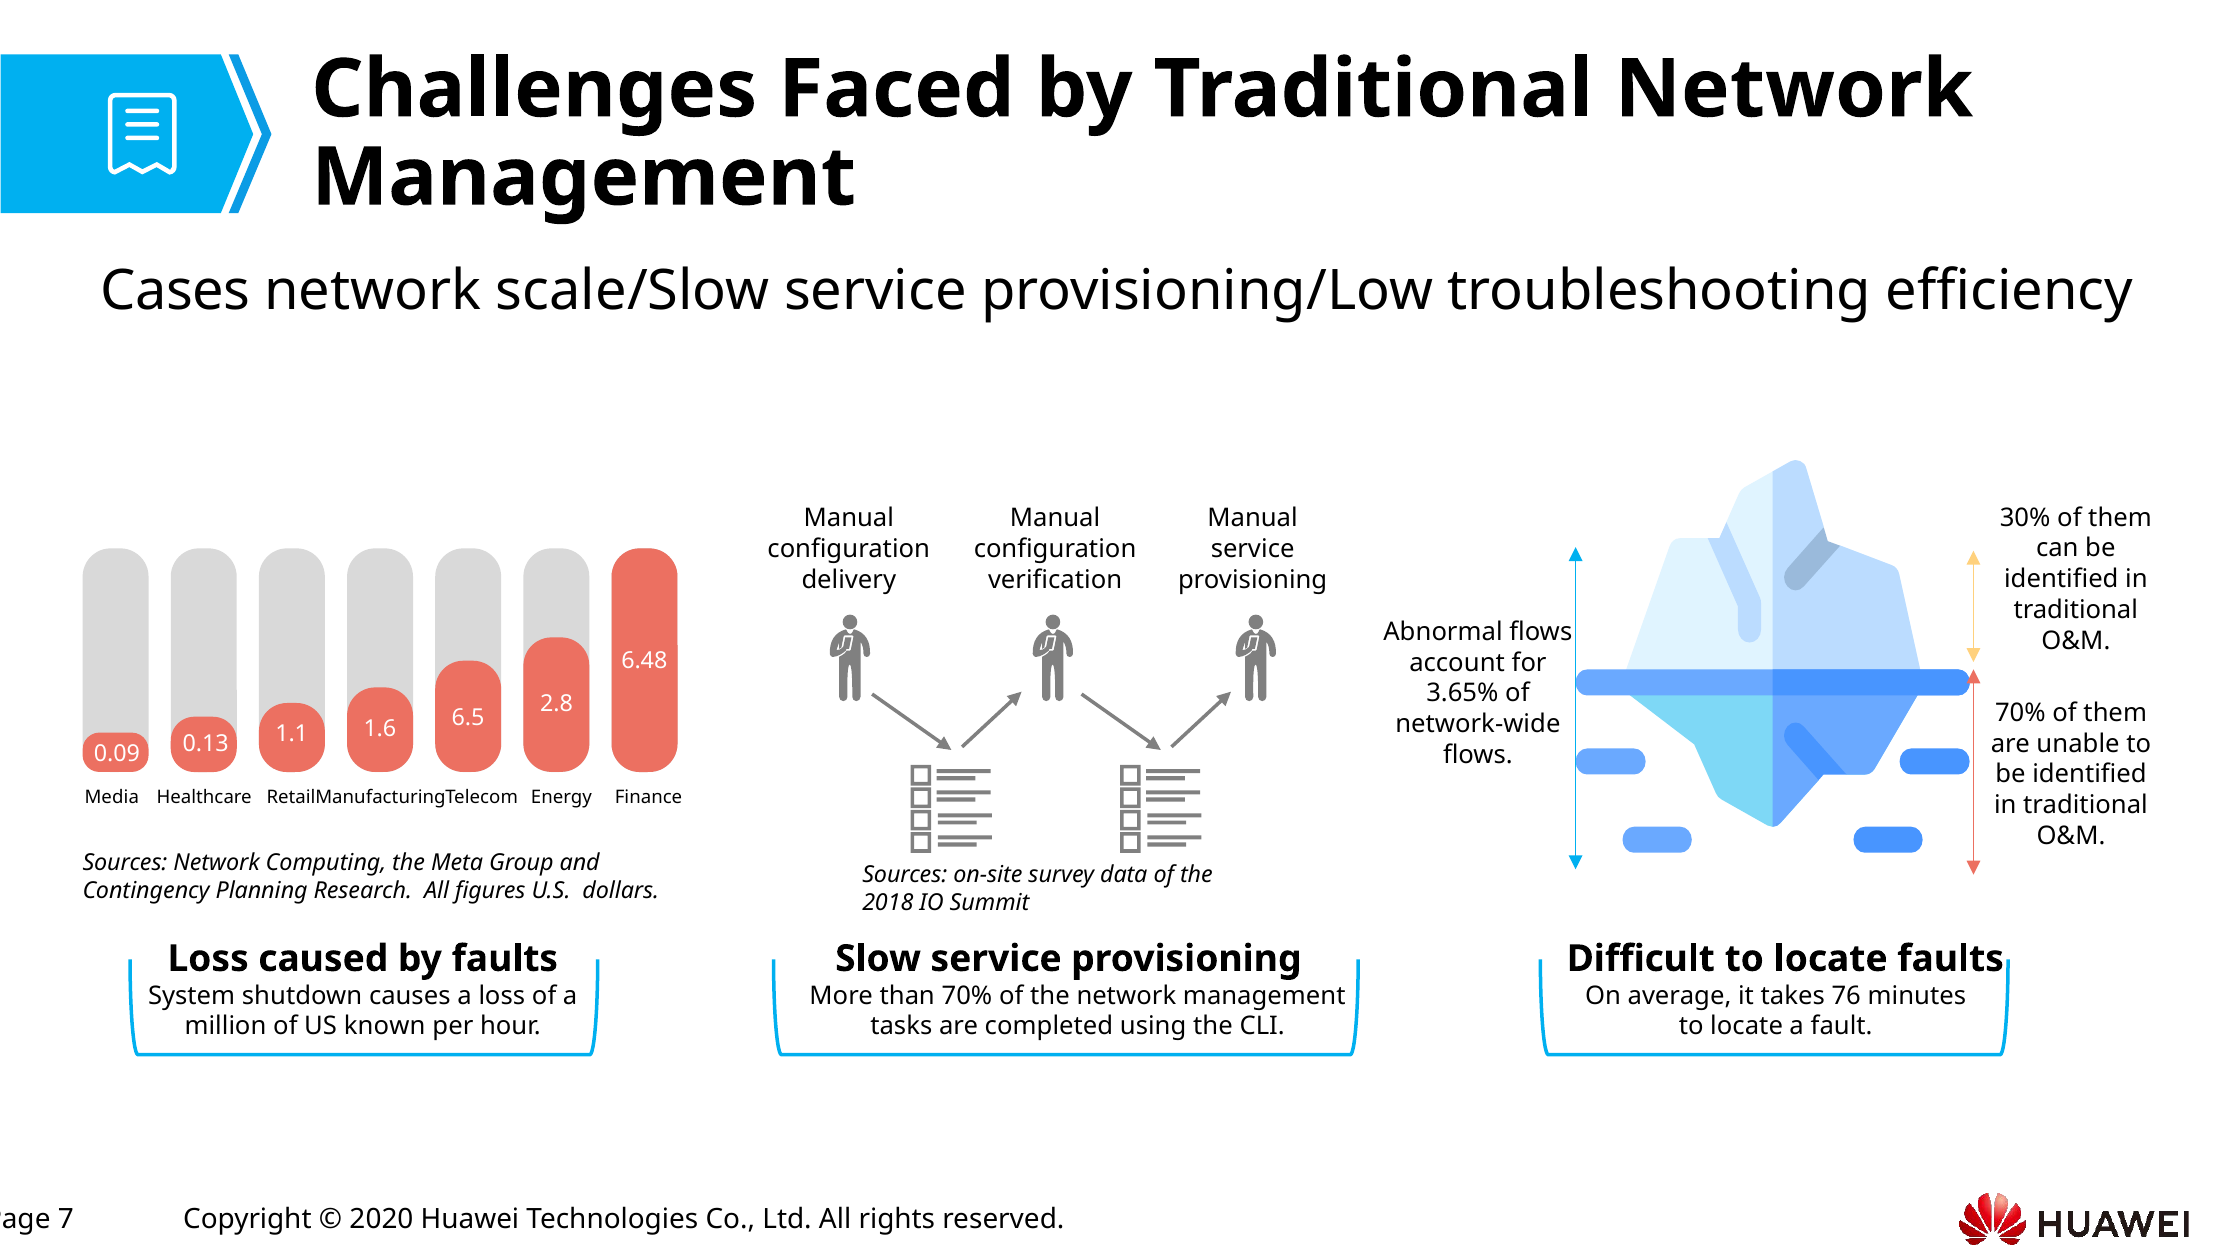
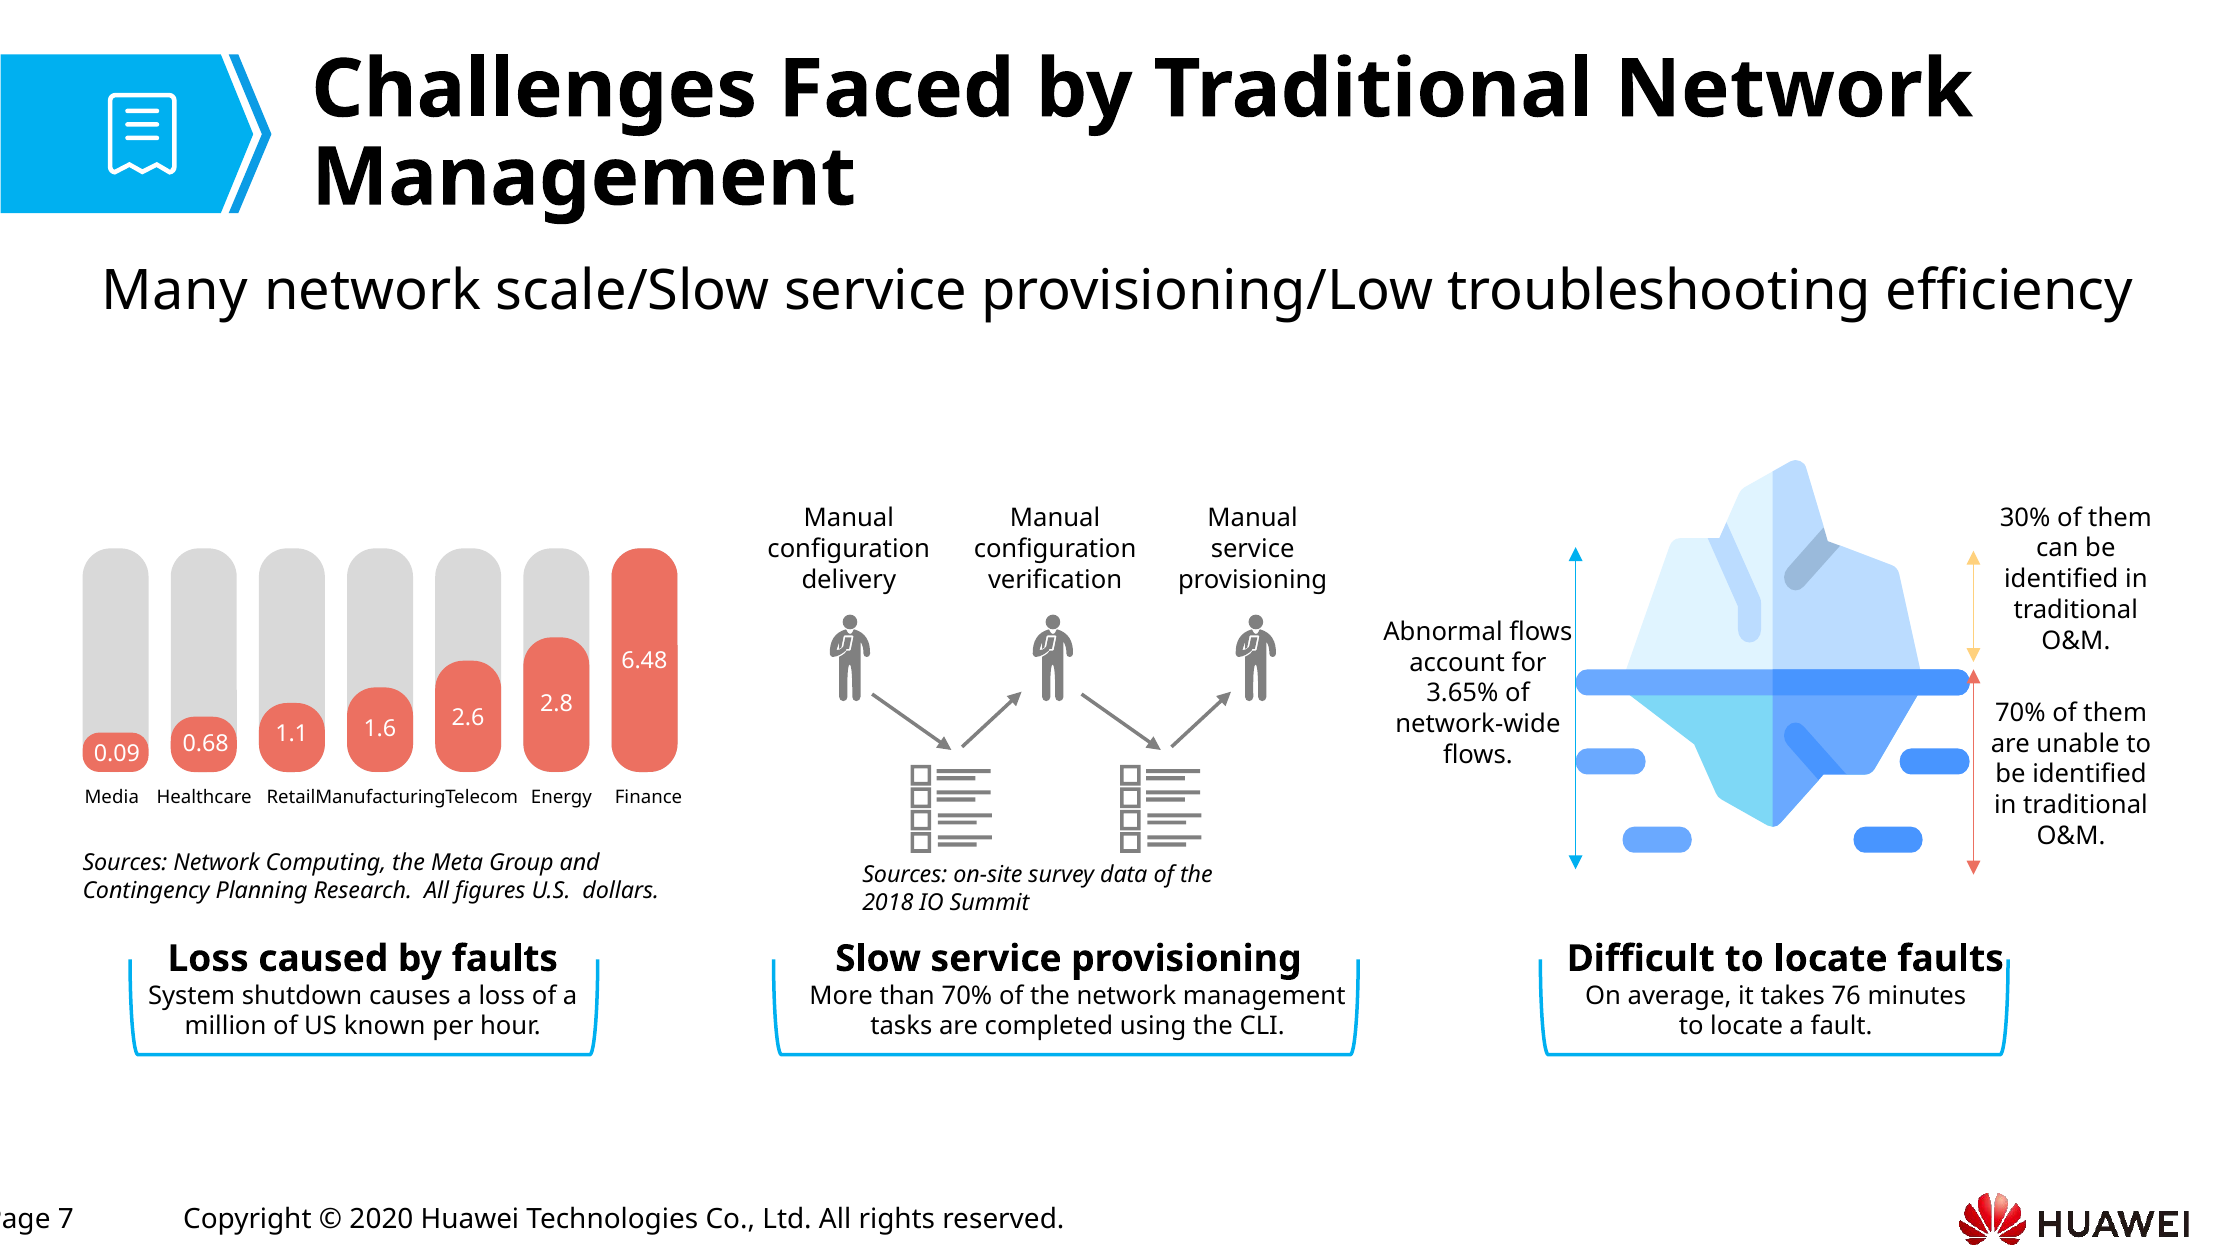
Cases: Cases -> Many (175, 291)
0.13: 0.13 -> 0.68 (206, 744)
6.5: 6.5 -> 2.6 (468, 718)
